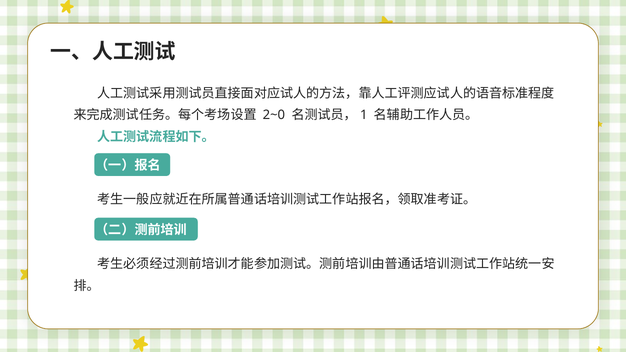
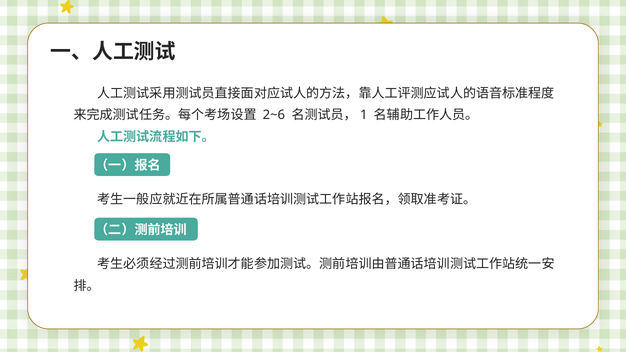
2~0: 2~0 -> 2~6 (274, 115)
